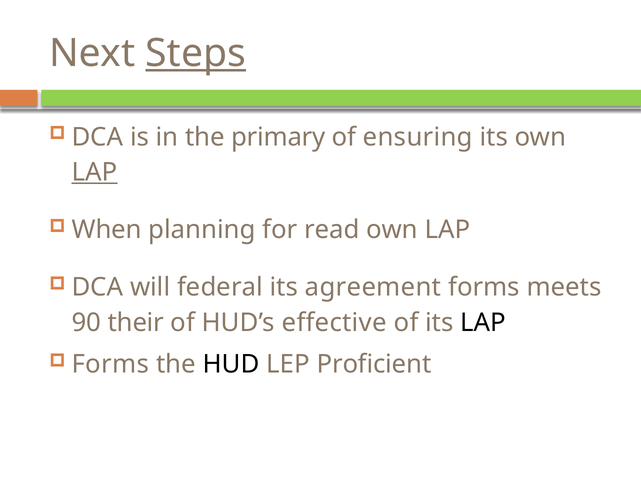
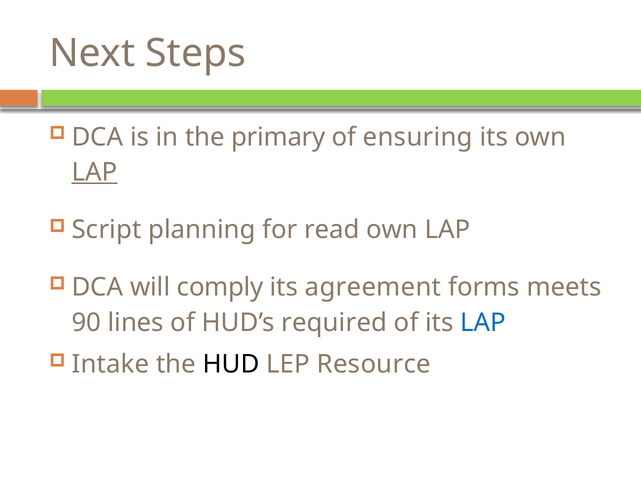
Steps underline: present -> none (196, 53)
When: When -> Script (107, 230)
federal: federal -> comply (220, 287)
their: their -> lines (136, 323)
effective: effective -> required (334, 323)
LAP colour: black -> blue (483, 323)
Forms: Forms -> Intake (110, 364)
Proficient: Proficient -> Resource (374, 364)
